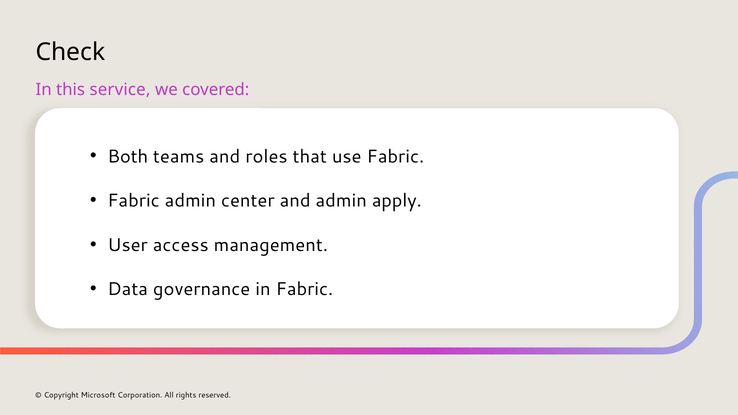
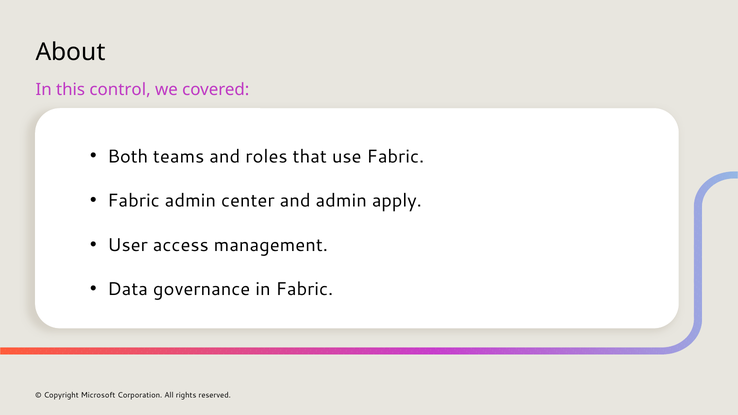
Check: Check -> About (71, 52)
service: service -> control (120, 90)
